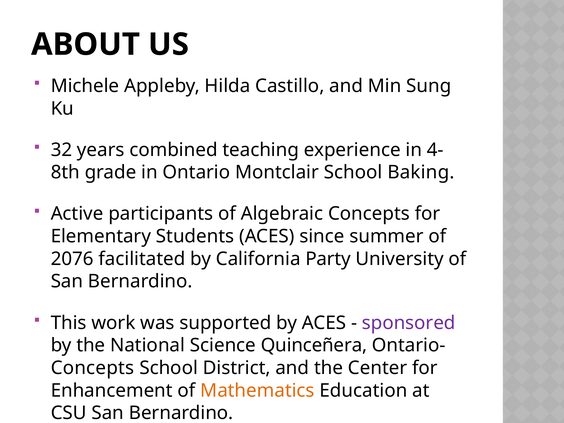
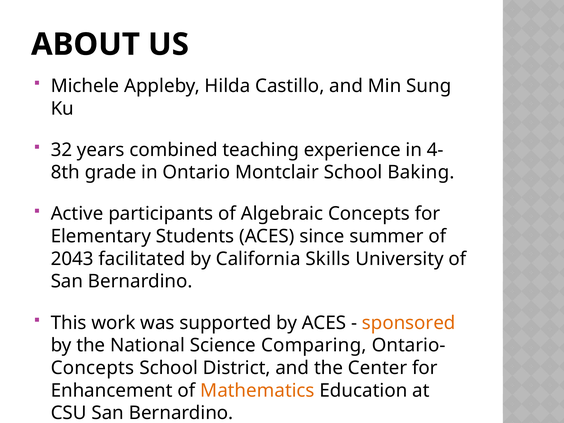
2076: 2076 -> 2043 (72, 259)
Party: Party -> Skills (328, 259)
sponsored colour: purple -> orange (409, 323)
Quinceñera: Quinceñera -> Comparing (314, 345)
